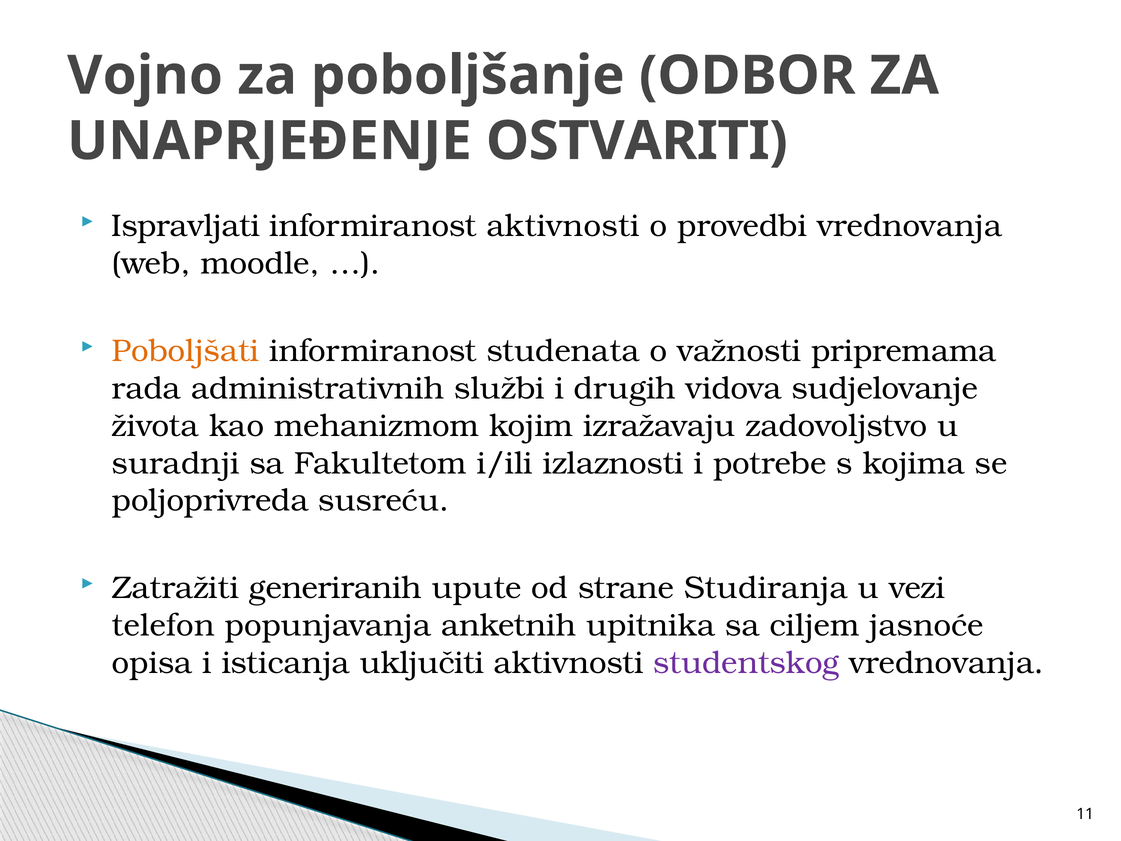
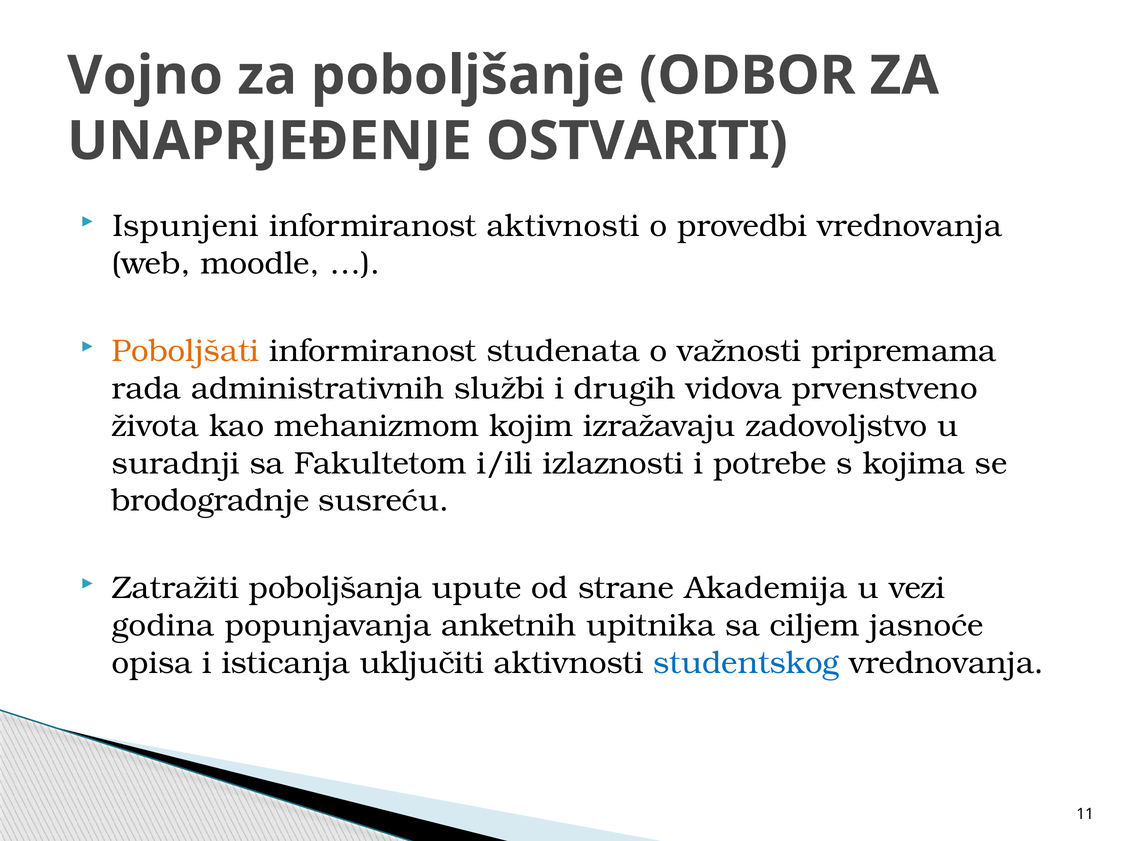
Ispravljati: Ispravljati -> Ispunjeni (185, 226)
sudjelovanje: sudjelovanje -> prvenstveno (885, 388)
poljoprivreda: poljoprivreda -> brodogradnje (210, 501)
generiranih: generiranih -> poboljšanja (335, 588)
Studiranja: Studiranja -> Akademija (766, 588)
telefon: telefon -> godina (163, 625)
studentskog colour: purple -> blue (746, 663)
